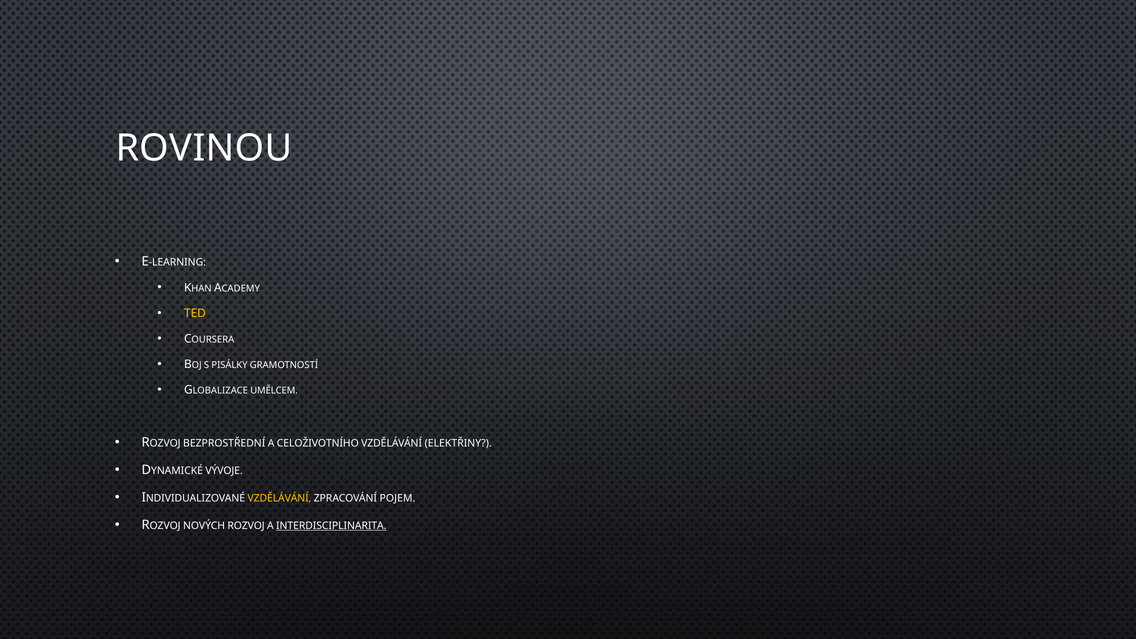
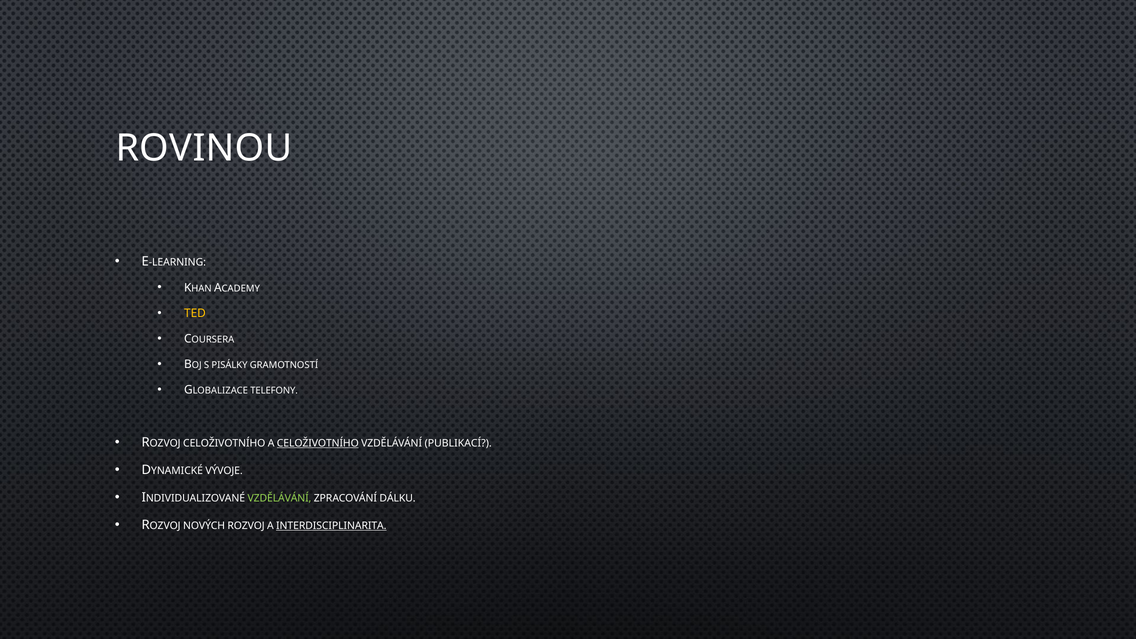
UMĚLCEM: UMĚLCEM -> TELEFONY (274, 391)
ROZVOJ BEZPROSTŘEDNÍ: BEZPROSTŘEDNÍ -> CELOŽIVOTNÍHO (224, 443)
CELOŽIVOTNÍHO underline: none -> present (318, 443)
ELEKTŘINY: ELEKTŘINY -> PUBLIKACÍ (458, 443)
VZDĚLÁVÁNÍ colour: yellow -> light green (279, 498)
POJEM: POJEM -> DÁLKU (398, 498)
